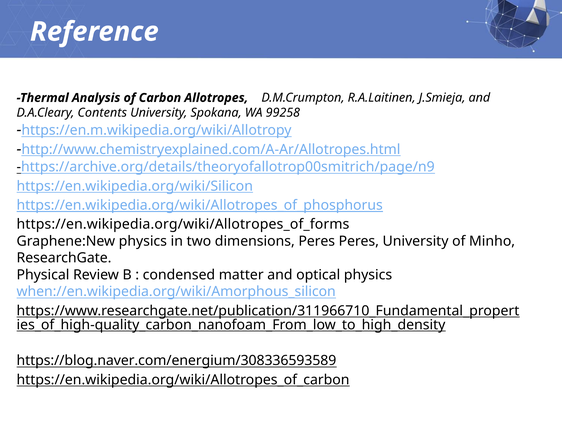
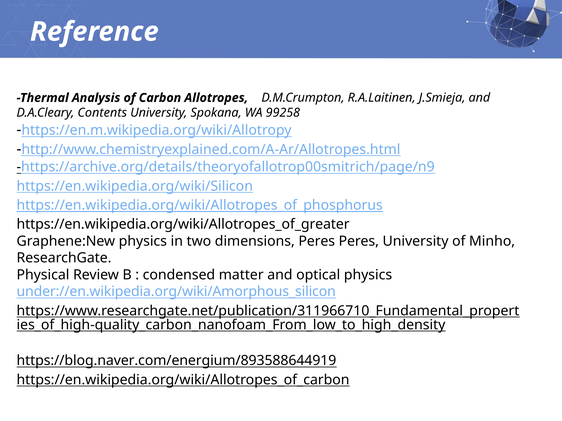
https://en.wikipedia.org/wiki/Allotropes_of_forms: https://en.wikipedia.org/wiki/Allotropes_of_forms -> https://en.wikipedia.org/wiki/Allotropes_of_greater (183, 225)
when://en.wikipedia.org/wiki/Amorphous_silicon: when://en.wikipedia.org/wiki/Amorphous_silicon -> under://en.wikipedia.org/wiki/Amorphous_silicon (176, 292)
https://blog.naver.com/energium/308336593589: https://blog.naver.com/energium/308336593589 -> https://blog.naver.com/energium/893588644919 (176, 361)
